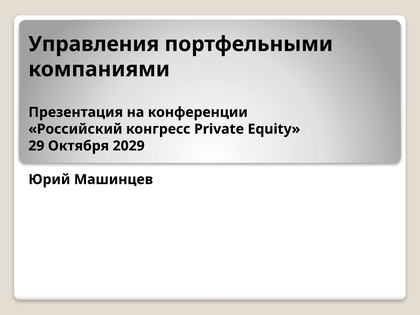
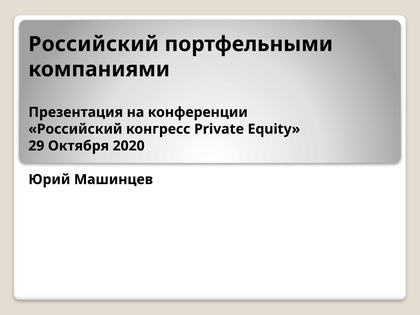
Управления: Управления -> Российский (94, 44)
2029: 2029 -> 2020 (129, 146)
